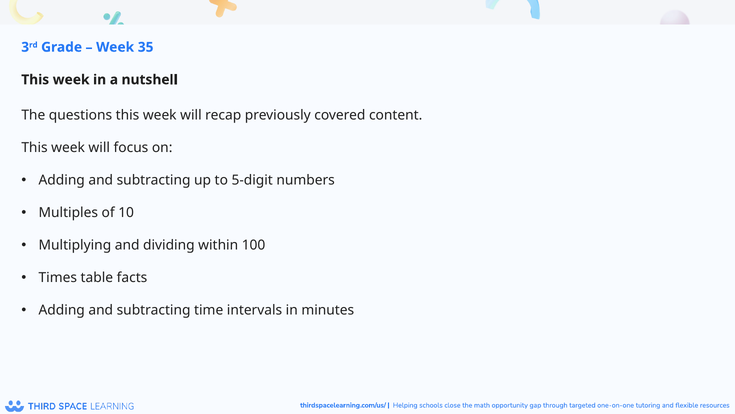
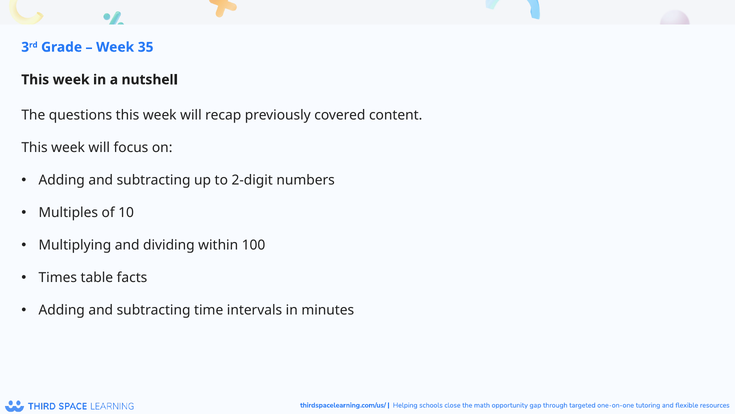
5-digit: 5-digit -> 2-digit (252, 180)
